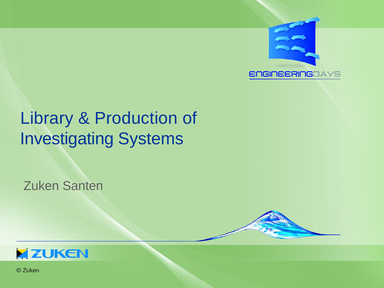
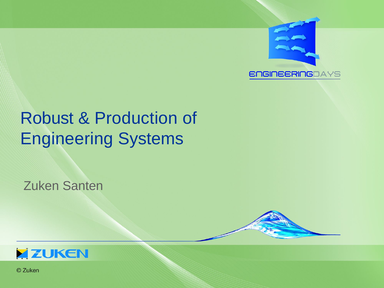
Library: Library -> Robust (47, 118)
Investigating: Investigating -> Engineering (67, 139)
